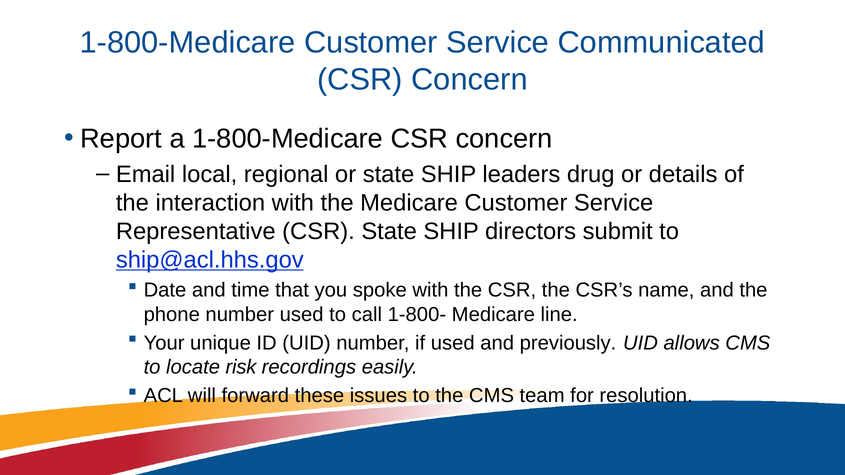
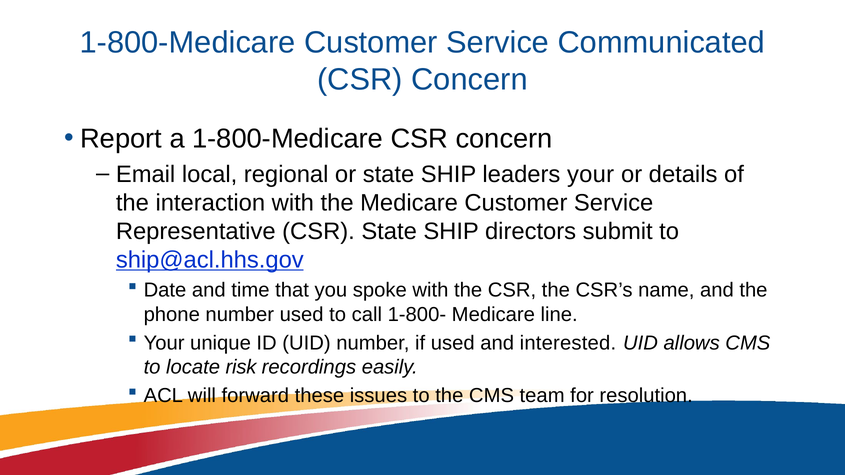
leaders drug: drug -> your (591, 174)
previously: previously -> interested (568, 343)
